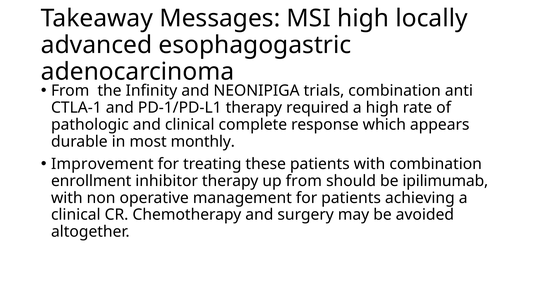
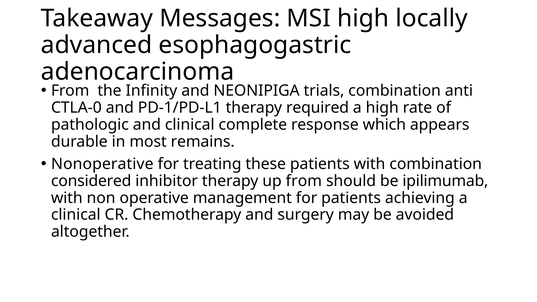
CTLA-1: CTLA-1 -> CTLA-0 (76, 108)
monthly: monthly -> remains (203, 142)
Improvement: Improvement -> Nonoperative (102, 164)
enrollment: enrollment -> considered (91, 181)
